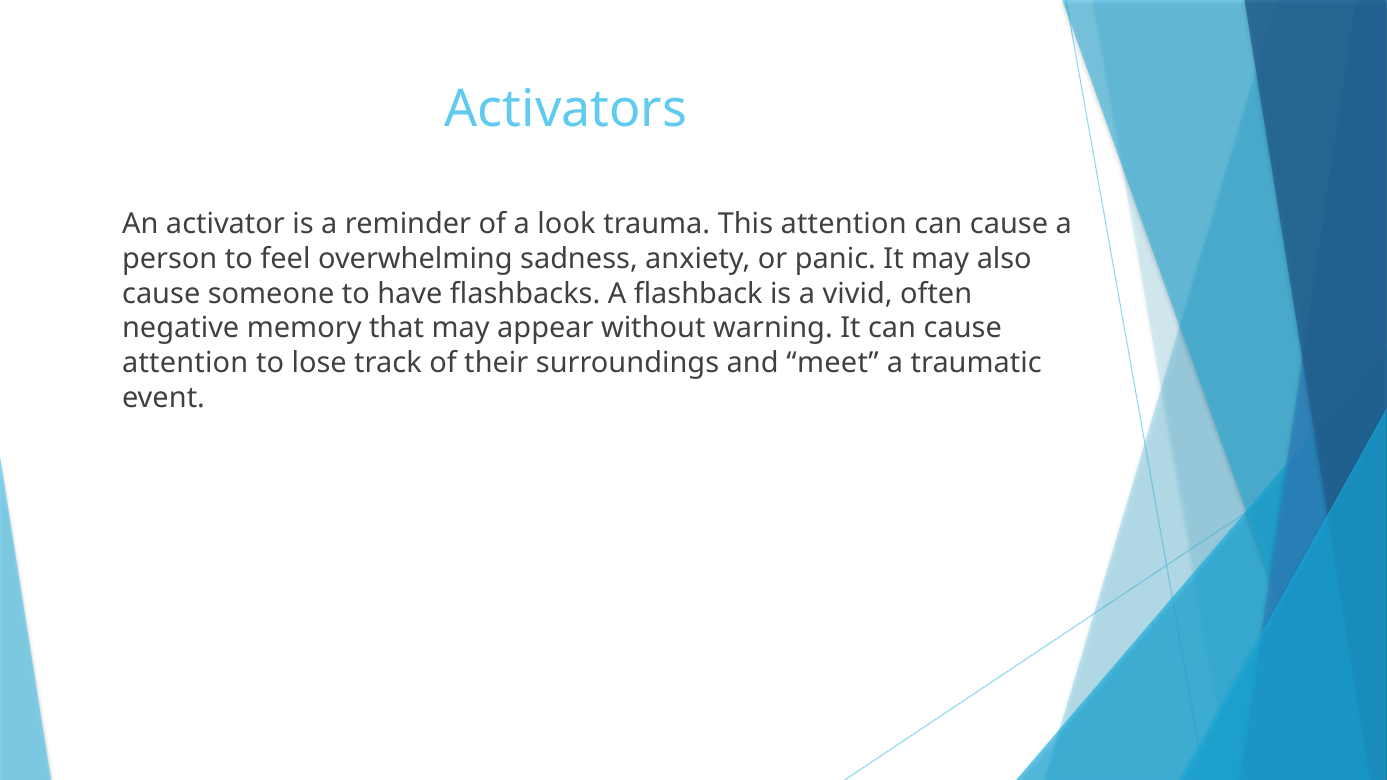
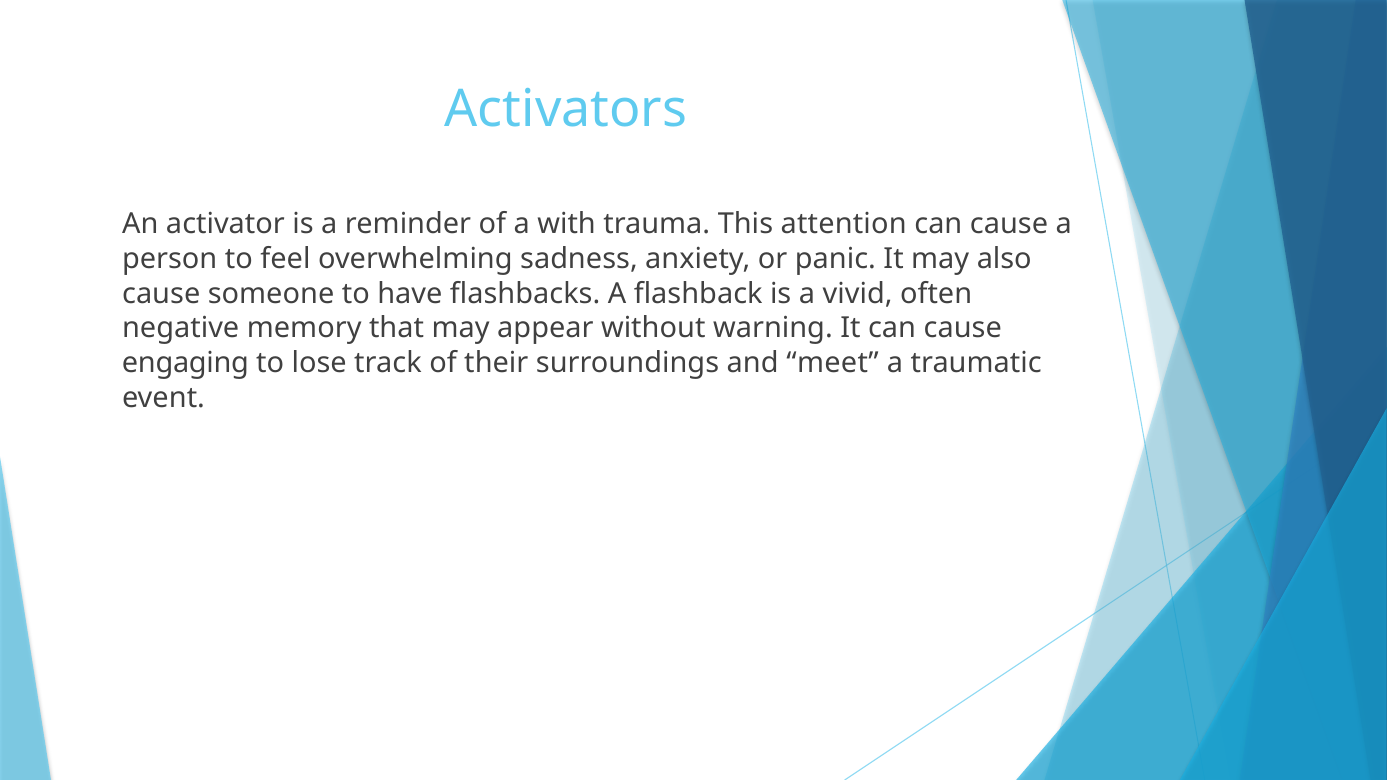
look: look -> with (567, 224)
attention: attention -> engaging (185, 363)
